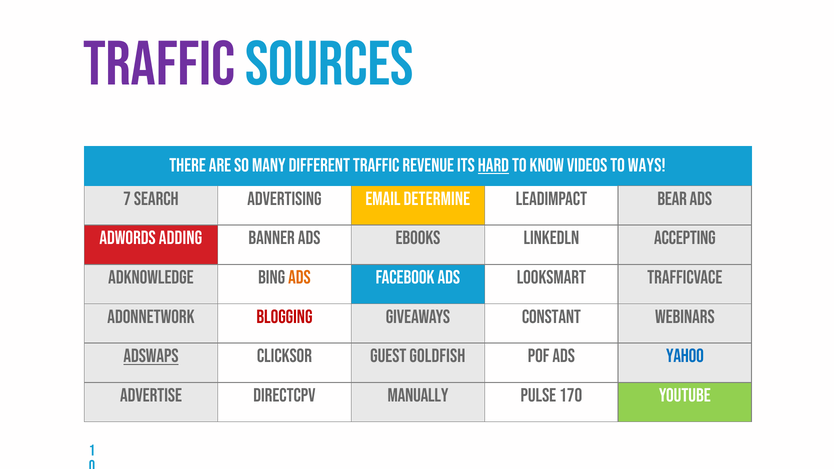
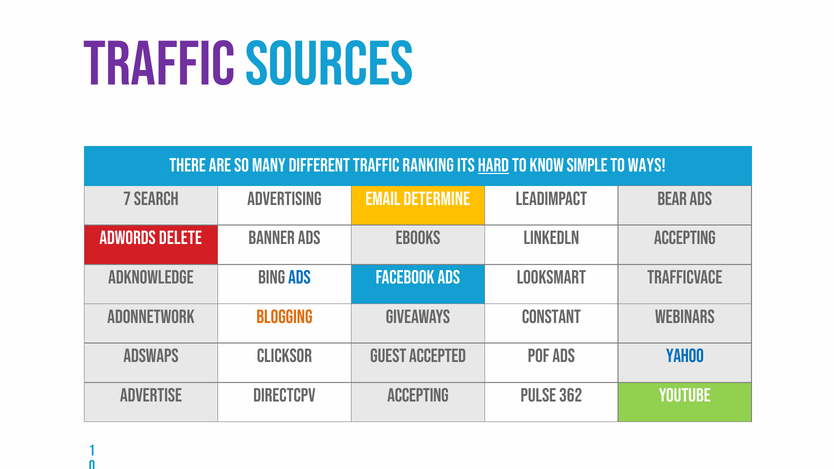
revenue: revenue -> ranking (428, 165)
videos: videos -> simple (587, 165)
adding: adding -> delete (181, 238)
ads colour: orange -> blue (299, 278)
blogging colour: red -> orange (284, 317)
adswaps underline: present -> none (151, 356)
goldfish: goldfish -> accepted (438, 356)
Directcpv manually: manually -> accepting (418, 396)
170: 170 -> 362 (571, 396)
